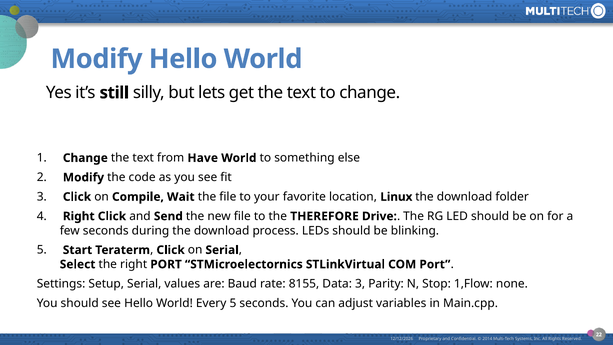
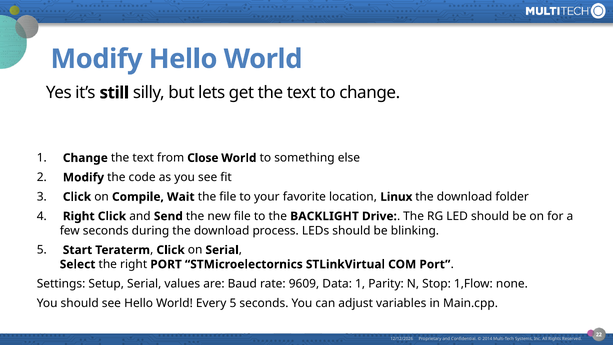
Have: Have -> Close (203, 158)
THEREFORE: THEREFORE -> BACKLIGHT (325, 216)
8155: 8155 -> 9609 (304, 284)
Data 3: 3 -> 1 (360, 284)
